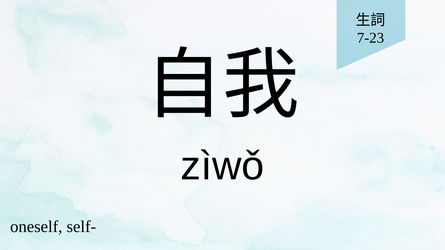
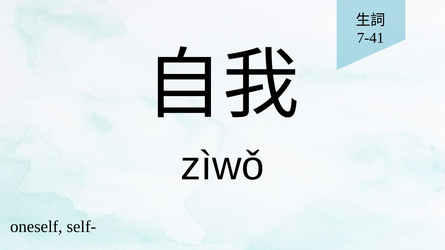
7-23: 7-23 -> 7-41 (371, 38)
